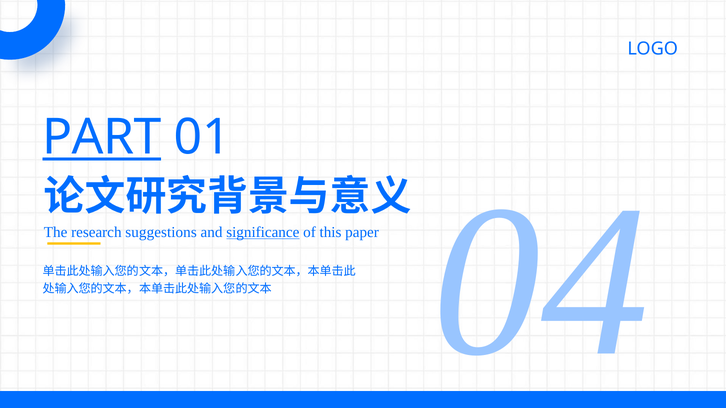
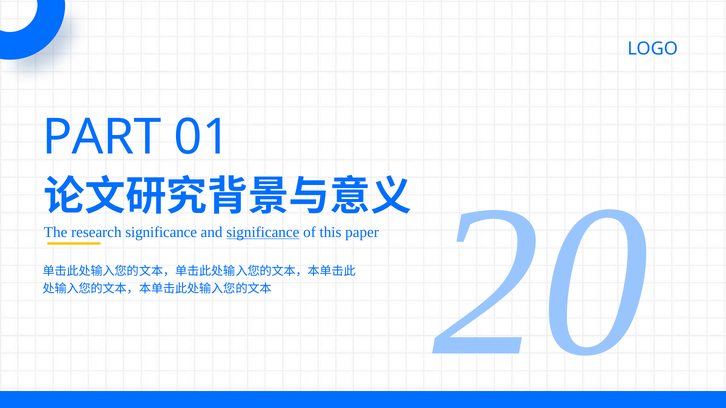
PART underline: present -> none (102, 138)
research suggestions: suggestions -> significance (161, 233)
04: 04 -> 20 (541, 282)
